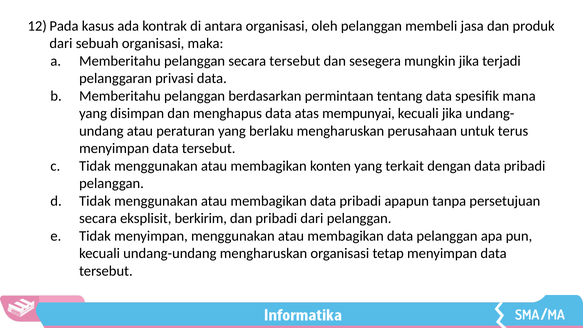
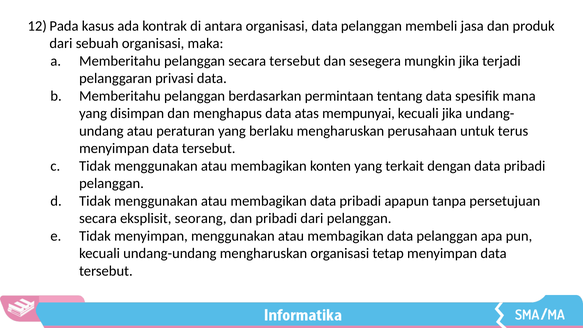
organisasi oleh: oleh -> data (325, 26)
berkirim: berkirim -> seorang (201, 218)
